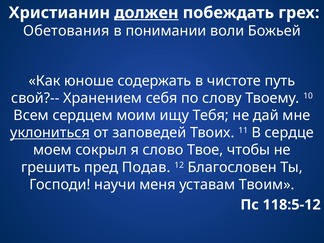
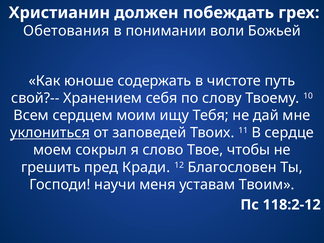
должен underline: present -> none (146, 13)
Подав: Подав -> Кради (146, 167)
118:5-12: 118:5-12 -> 118:2-12 (292, 205)
